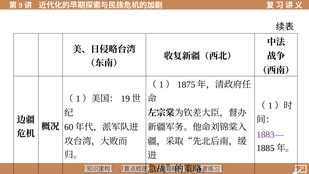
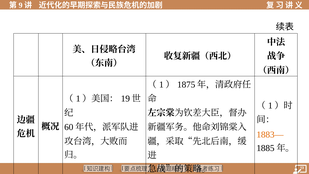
1883— colour: purple -> orange (270, 134)
